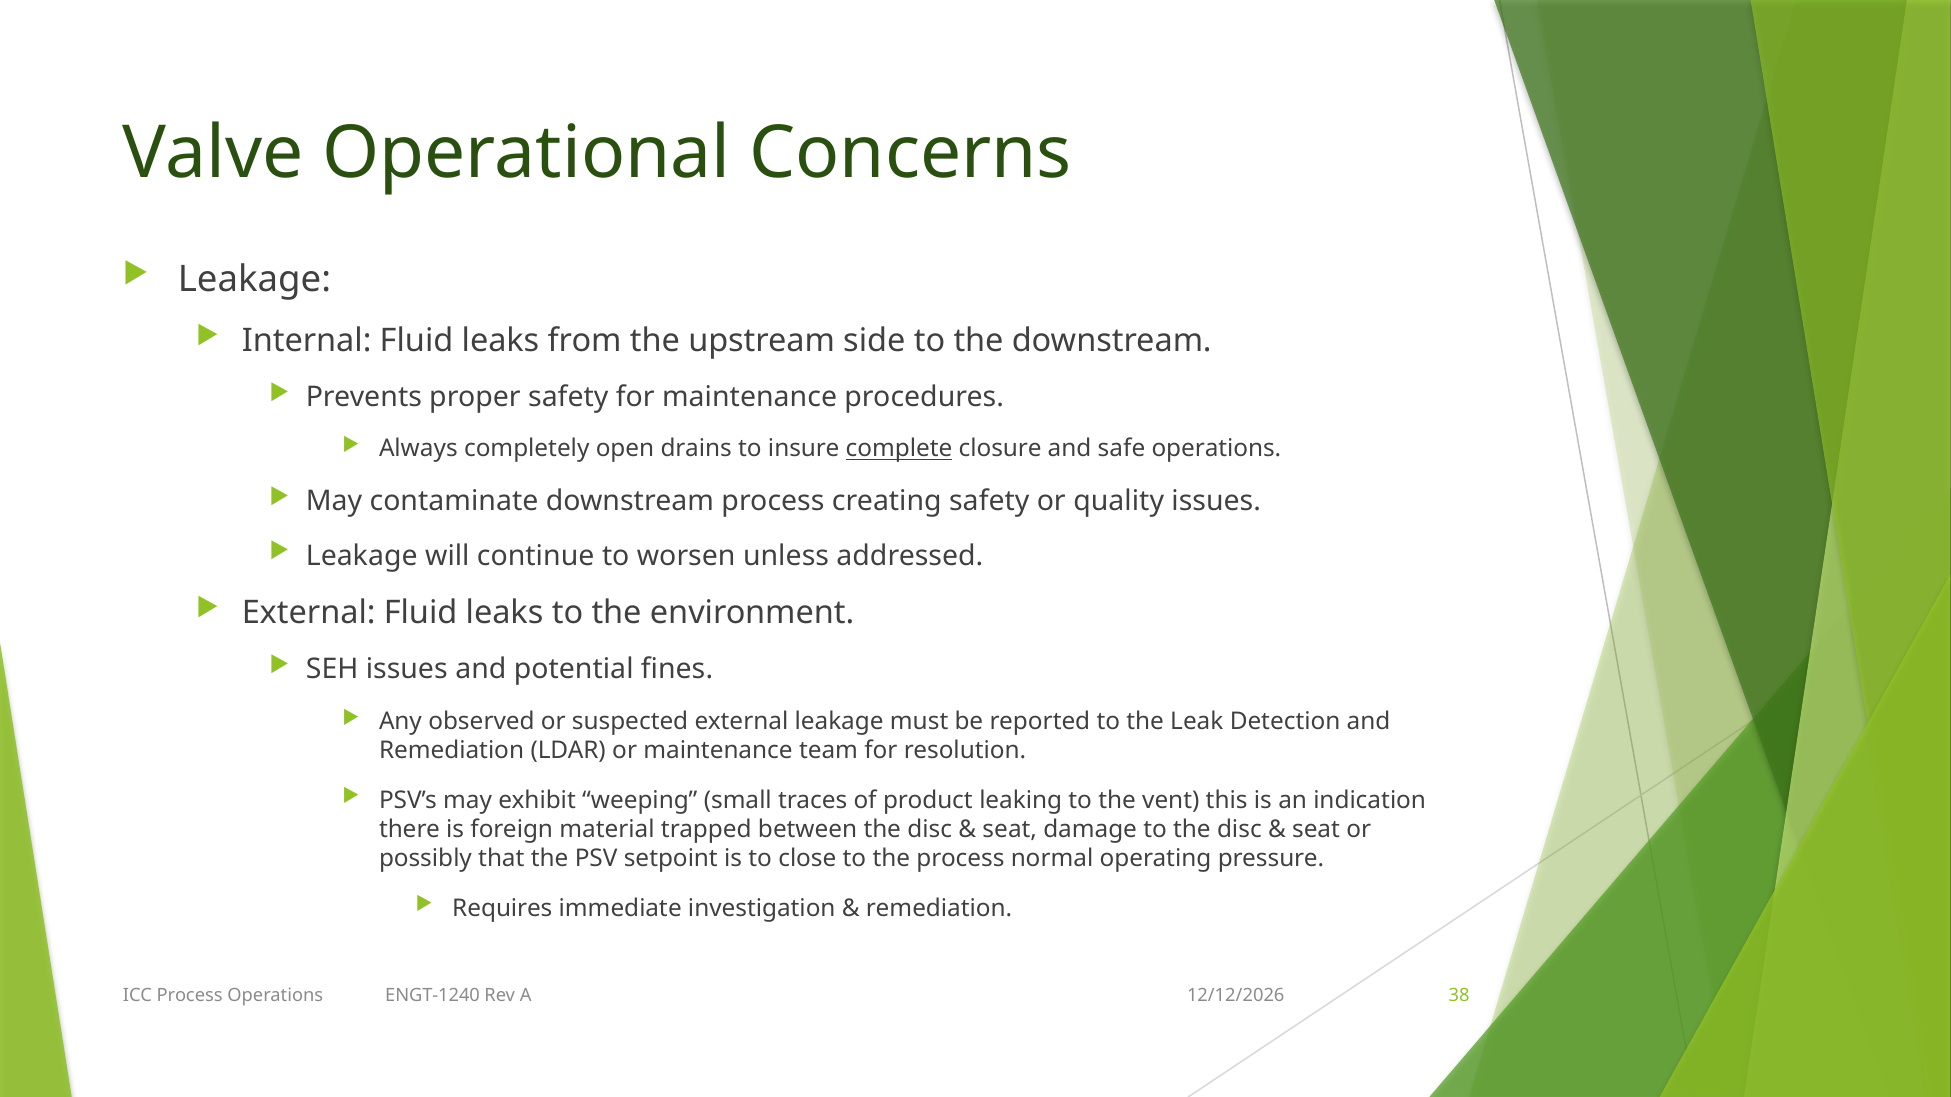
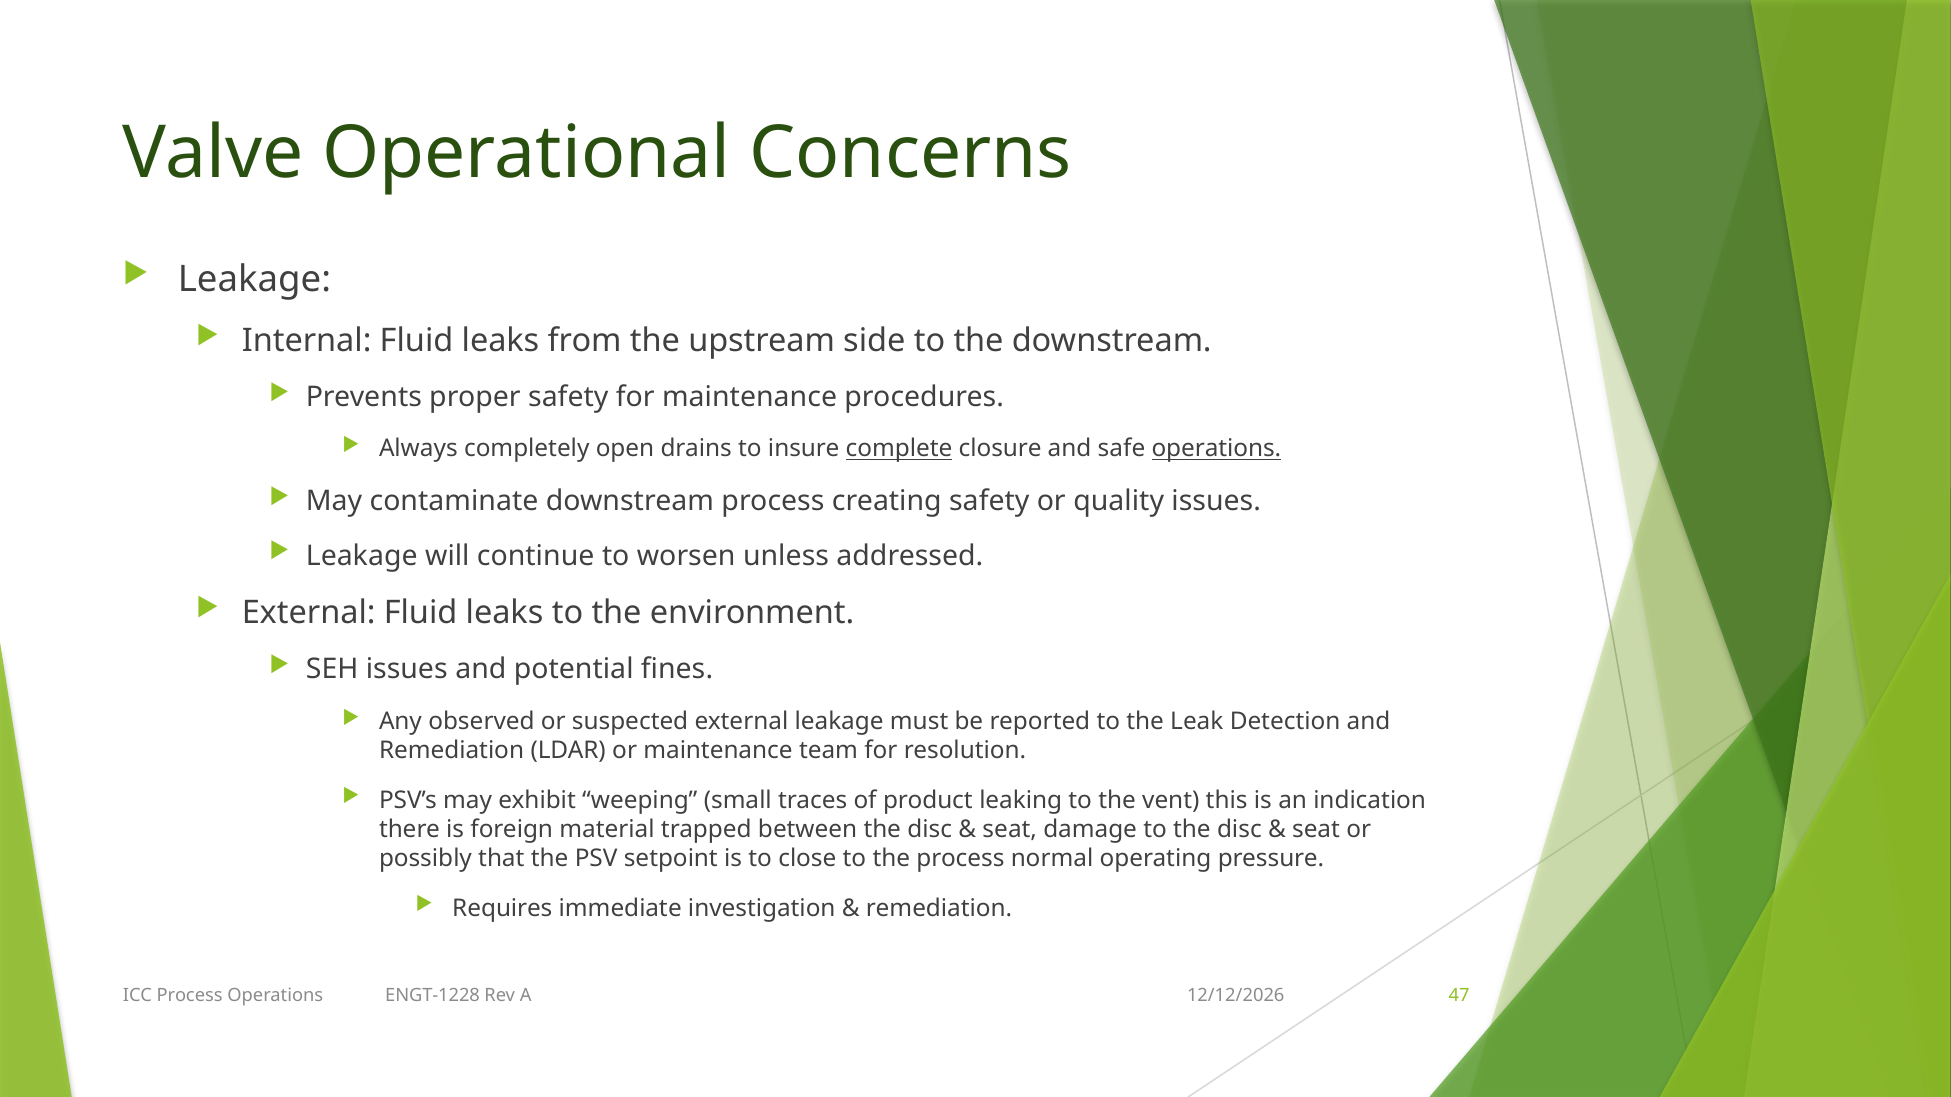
operations underline: none -> present (1216, 449)
ENGT-1240: ENGT-1240 -> ENGT-1228 (433, 996)
38: 38 -> 47 (1459, 996)
